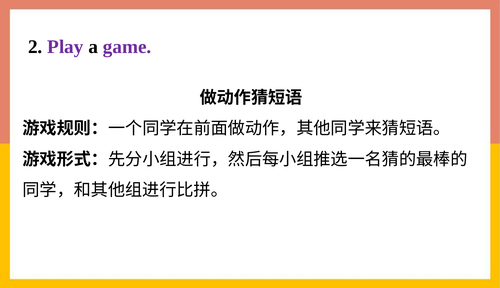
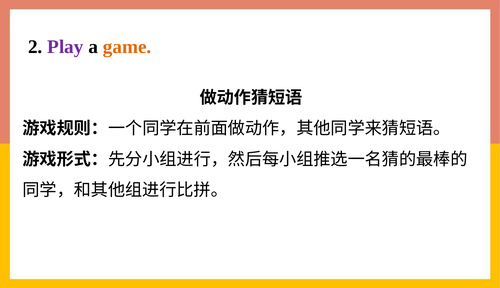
game colour: purple -> orange (127, 47)
